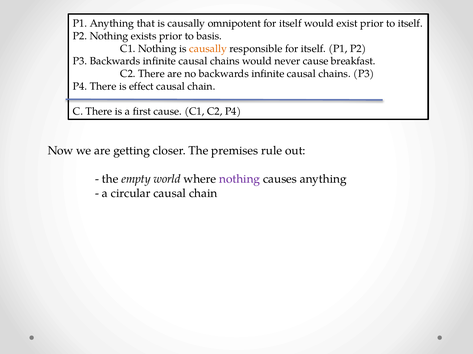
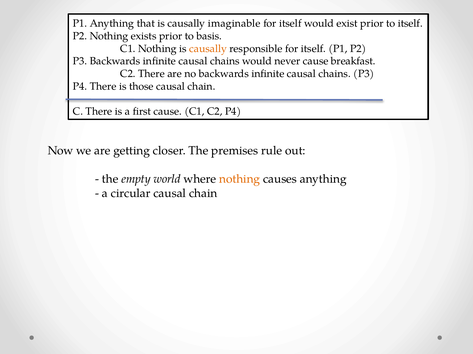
omnipotent: omnipotent -> imaginable (234, 23)
effect: effect -> those (141, 87)
nothing colour: purple -> orange (240, 179)
